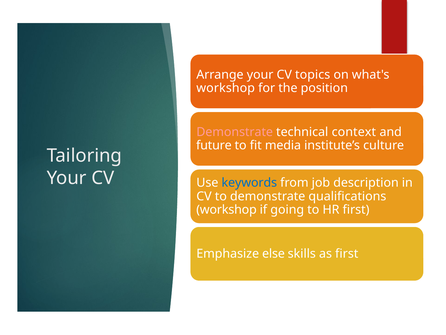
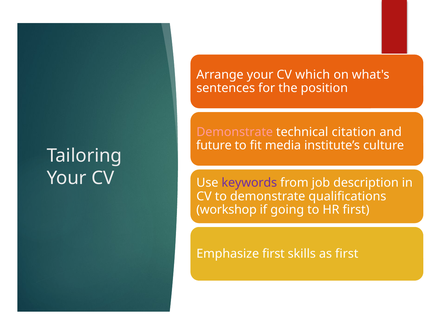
topics: topics -> which (313, 75)
workshop: workshop -> sentences (226, 88)
context: context -> citation (354, 132)
keywords colour: blue -> purple (249, 183)
Emphasize else: else -> first (273, 253)
